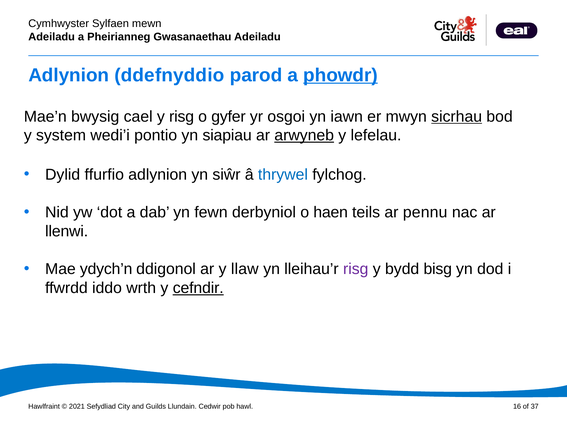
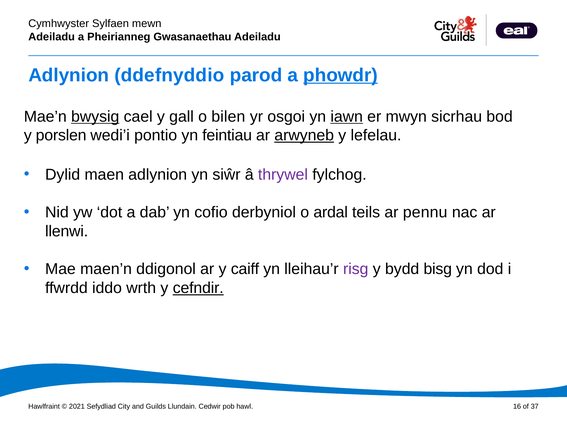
bwysig underline: none -> present (95, 117)
y risg: risg -> gall (182, 117)
gyfer: gyfer -> bilen (228, 117)
iawn underline: none -> present (347, 117)
sicrhau underline: present -> none (457, 117)
system: system -> porslen (61, 136)
siapiau: siapiau -> feintiau (227, 136)
ffurfio: ffurfio -> maen (104, 175)
thrywel colour: blue -> purple (283, 175)
fewn: fewn -> cofio (211, 213)
haen: haen -> ardal (331, 213)
ydych’n: ydych’n -> maen’n (106, 269)
llaw: llaw -> caiff (245, 269)
